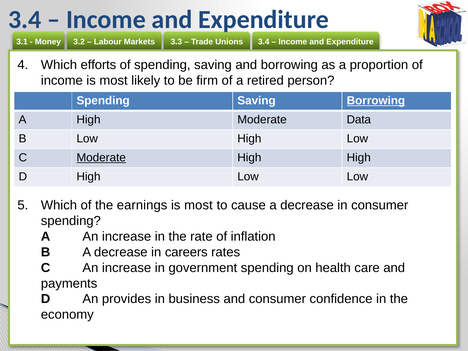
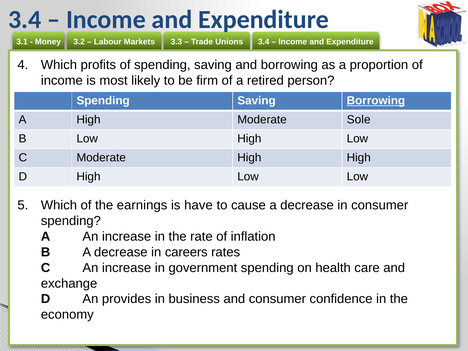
efforts: efforts -> profits (98, 65)
Data: Data -> Sole (359, 120)
Moderate underline: present -> none (101, 158)
most: most -> have (198, 205)
payments: payments -> exchange (69, 283)
